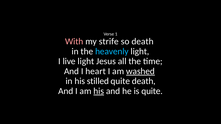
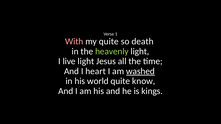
my strife: strife -> quite (109, 42)
heavenly colour: light blue -> light green (112, 51)
stilled: stilled -> world (98, 81)
quite death: death -> know (144, 81)
his underline: present -> none (99, 91)
is quite: quite -> kings (152, 91)
